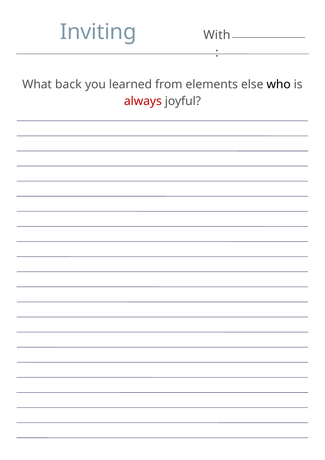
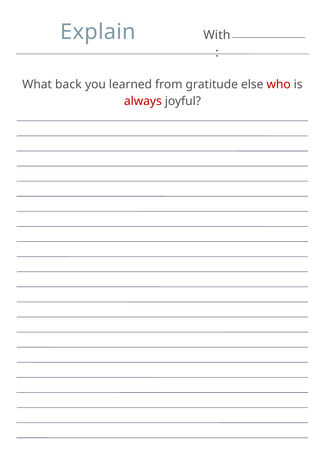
Inviting: Inviting -> Explain (98, 32)
elements: elements -> gratitude (212, 84)
who colour: black -> red (279, 84)
